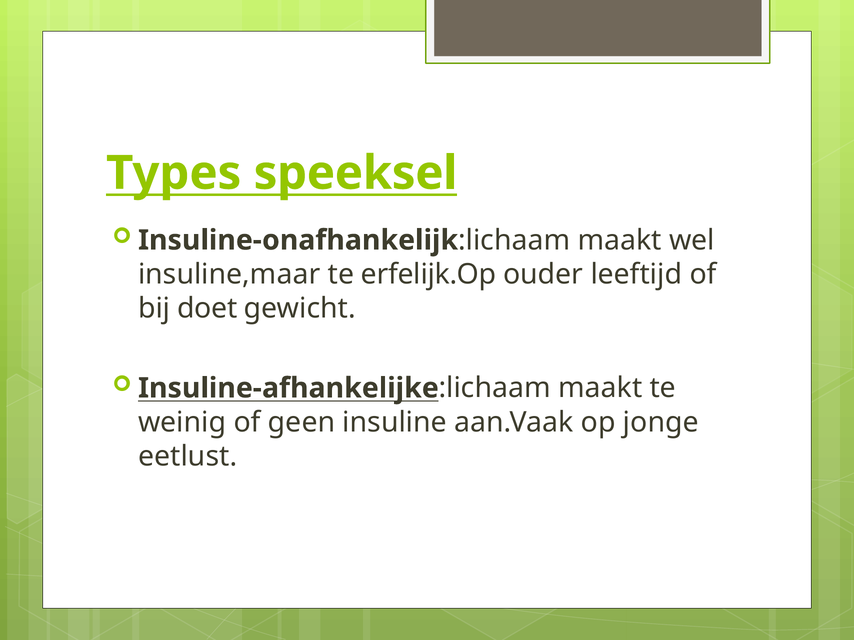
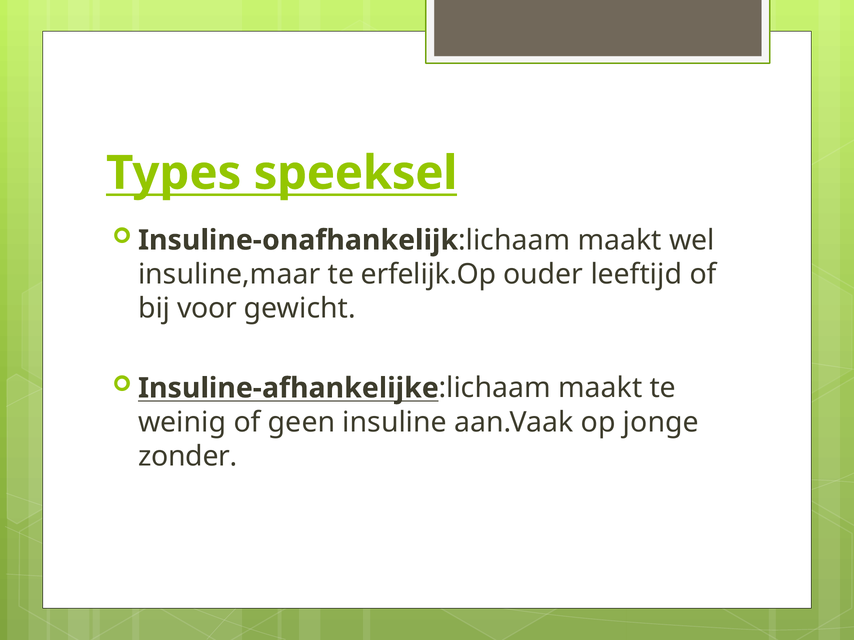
doet: doet -> voor (207, 309)
eetlust: eetlust -> zonder (188, 457)
